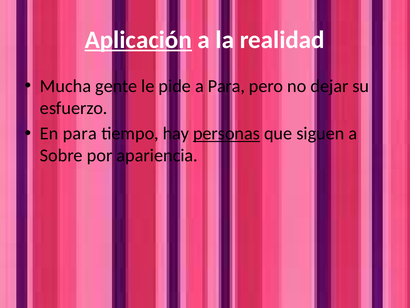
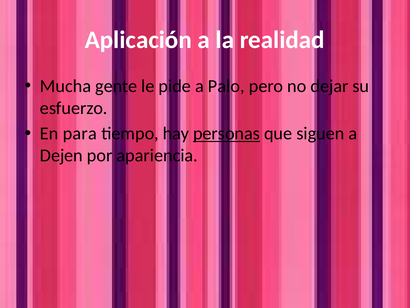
Aplicación underline: present -> none (138, 40)
a Para: Para -> Palo (226, 86)
Sobre: Sobre -> Dejen (61, 155)
